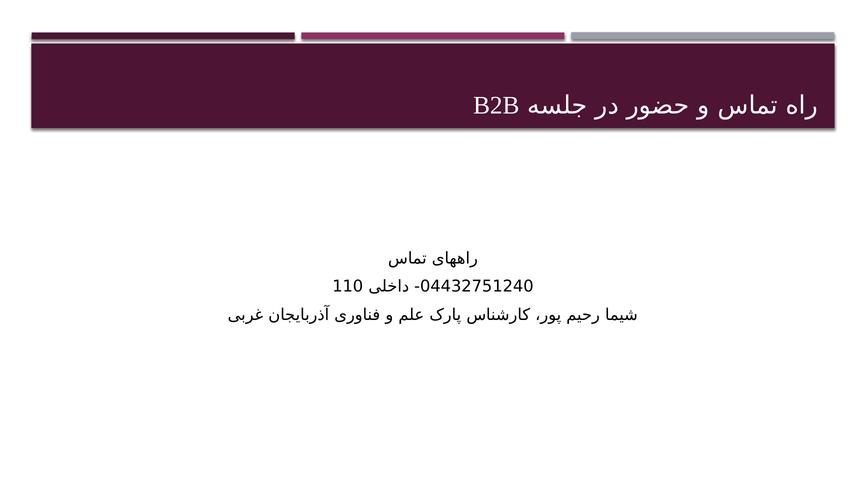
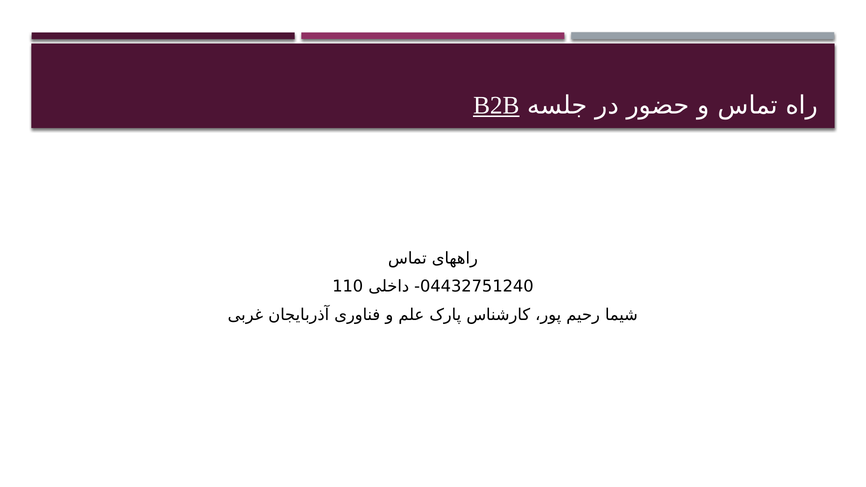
B2B underline: none -> present (496, 105)
